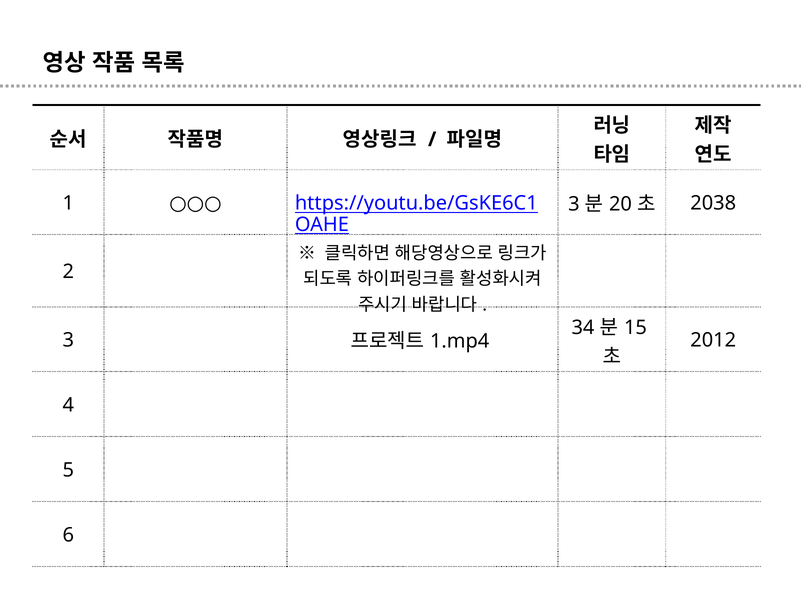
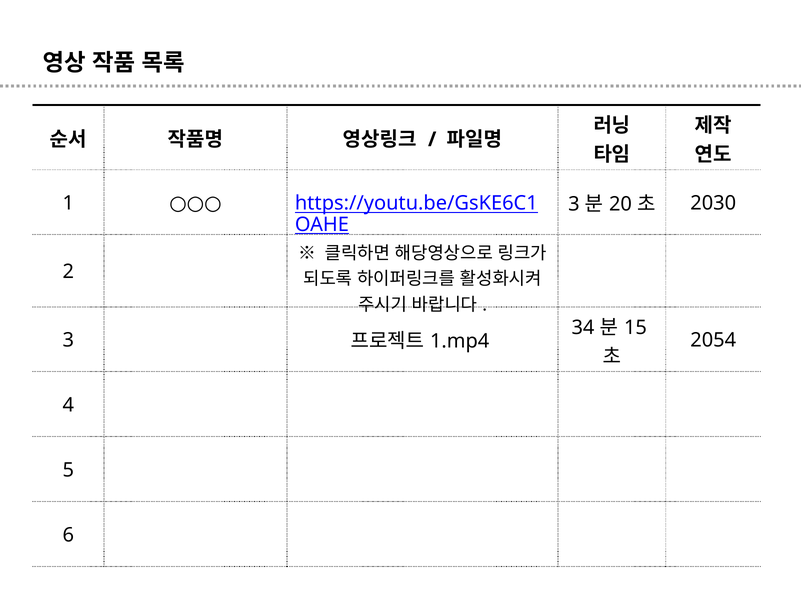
2038: 2038 -> 2030 (713, 203)
2012: 2012 -> 2054 (713, 340)
